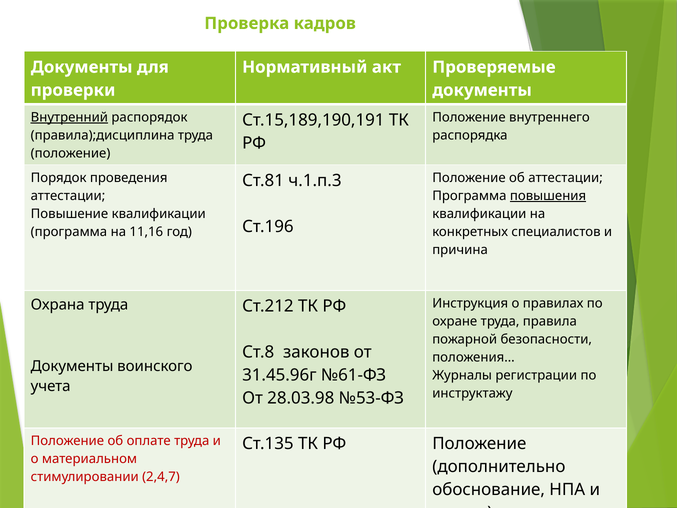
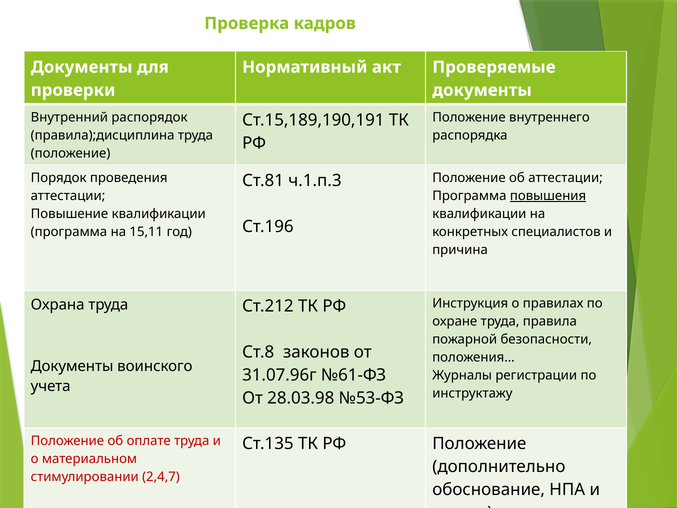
Внутренний underline: present -> none (69, 117)
11,16: 11,16 -> 15,11 (146, 232)
31.45.96г: 31.45.96г -> 31.07.96г (279, 375)
